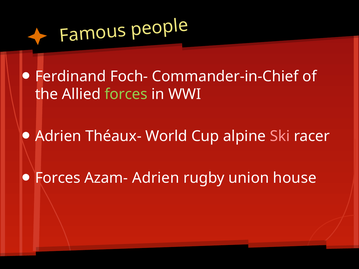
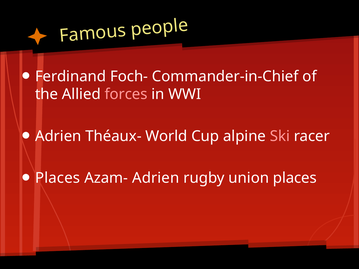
forces colour: light green -> pink (126, 94)
Forces: Forces -> Places (58, 178)
union house: house -> places (295, 178)
